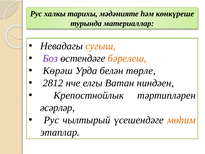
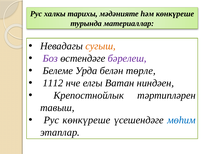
бәрелеш colour: orange -> purple (127, 58)
Көрәш: Көрәш -> Белеме (58, 71)
2812: 2812 -> 1112 (53, 83)
әсәрләр: әсәрләр -> тавыш (57, 107)
Рус чылтырый: чылтырый -> көнкүреше (86, 120)
мөһим colour: orange -> blue (181, 120)
